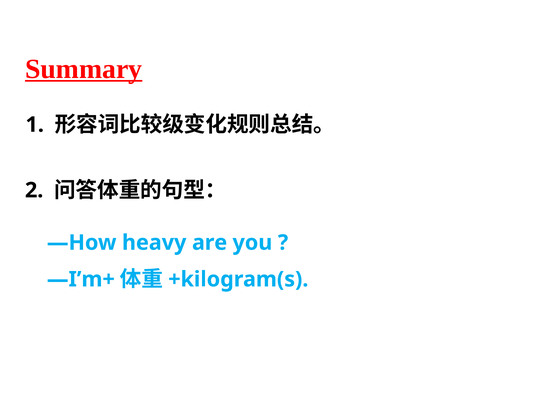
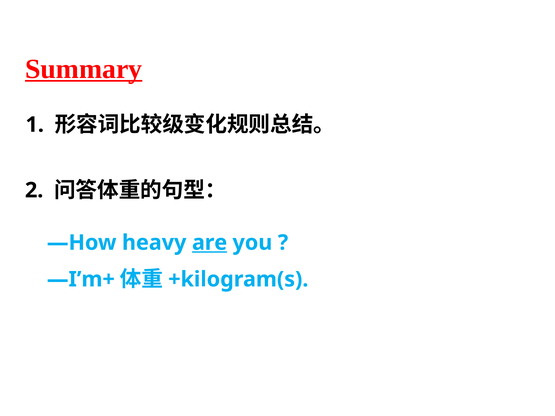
are underline: none -> present (210, 243)
